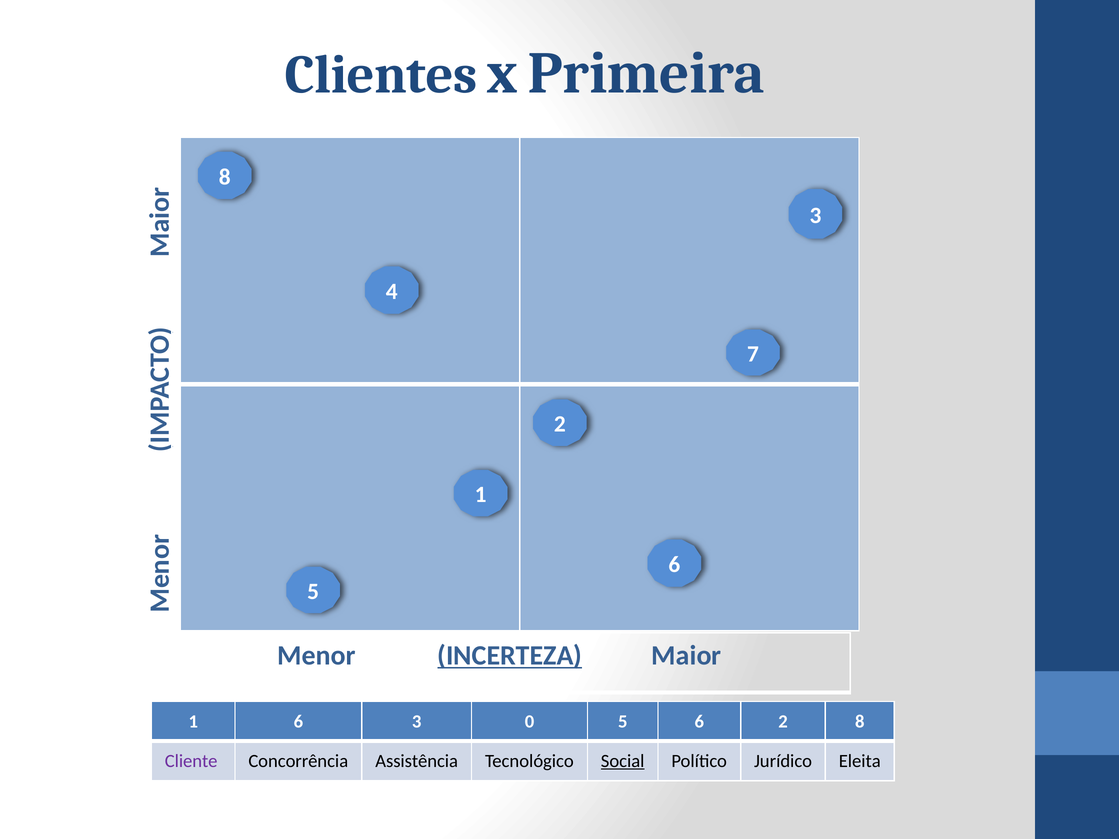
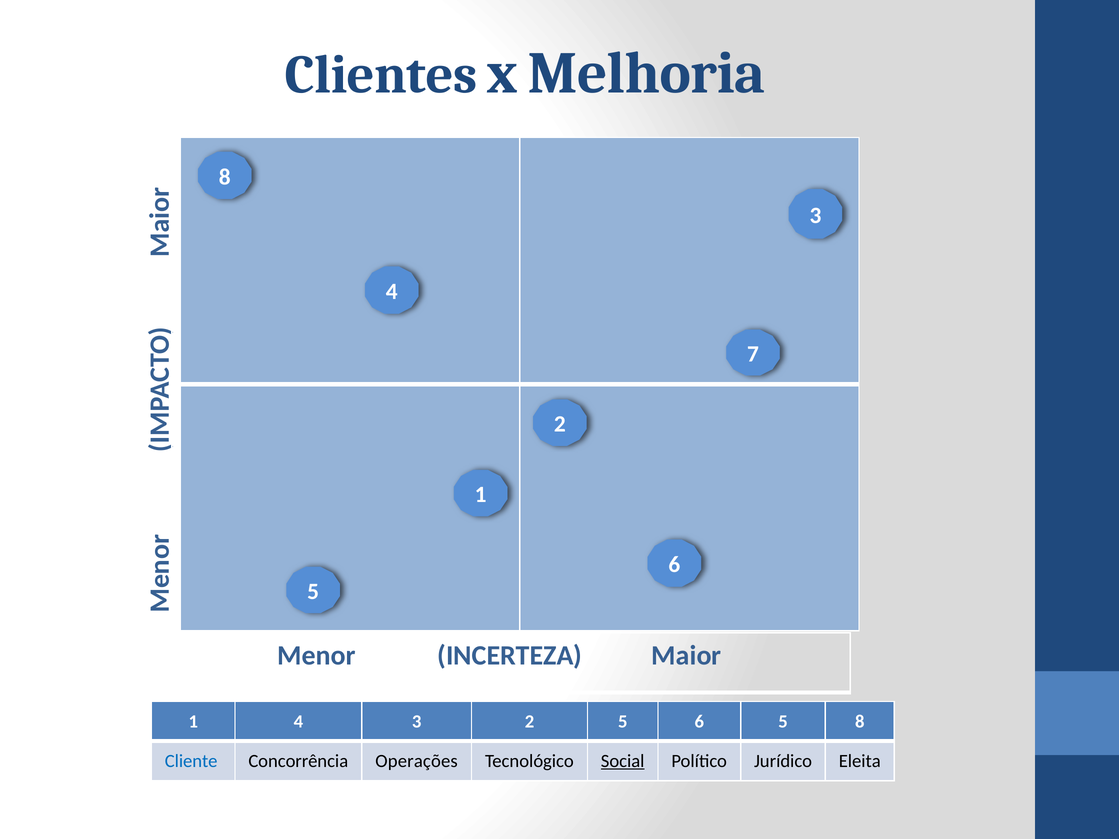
Primeira: Primeira -> Melhoria (646, 73)
INCERTEZA underline: present -> none (510, 656)
6: 6 -> 4 (298, 722)
3 0: 0 -> 2 (529, 722)
5 6 2: 2 -> 5 (783, 722)
Cliente colour: purple -> blue (191, 761)
Assistência: Assistência -> Operações (417, 761)
